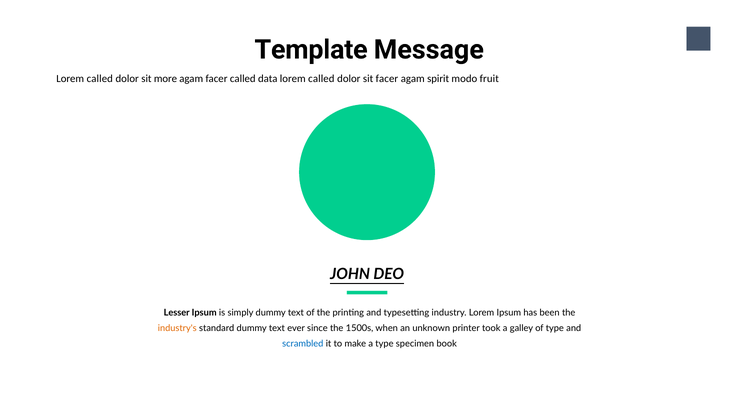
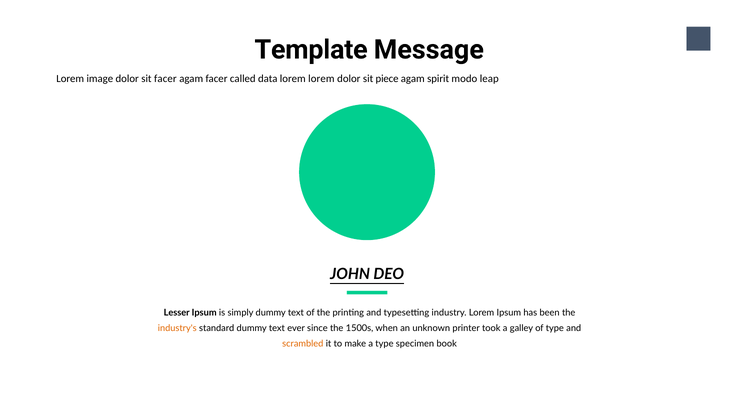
called: called -> image (100, 79)
sit more: more -> facer (165, 79)
data lorem called: called -> lorem (321, 79)
sit facer: facer -> piece (387, 79)
fruit: fruit -> leap (489, 79)
scrambled colour: blue -> orange (303, 343)
